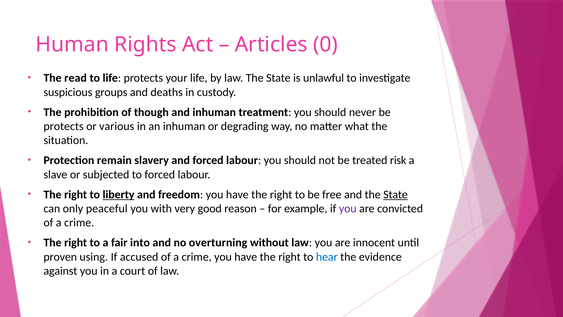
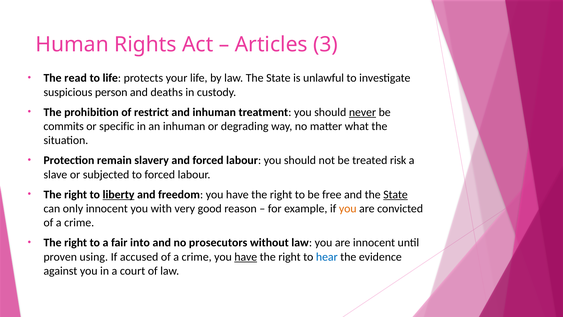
0: 0 -> 3 (326, 44)
groups: groups -> person (111, 92)
though: though -> restrict (151, 112)
never underline: none -> present (362, 112)
protects: protects -> commits (64, 126)
various: various -> specific (117, 126)
only peaceful: peaceful -> innocent (107, 208)
you colour: purple -> orange (348, 208)
overturning: overturning -> prosecutors (218, 242)
have underline: none -> present (246, 257)
